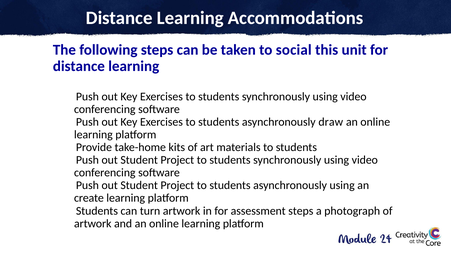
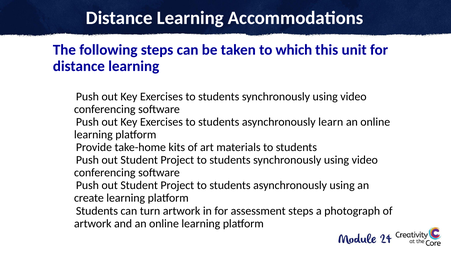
social: social -> which (294, 50)
draw: draw -> learn (331, 122)
